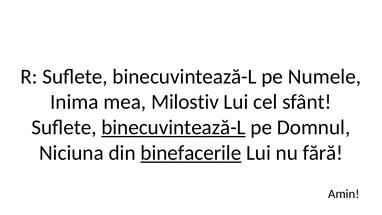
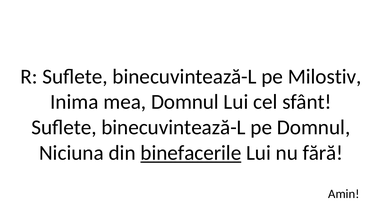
Numele: Numele -> Milostiv (325, 76)
mea Milostiv: Milostiv -> Domnul (185, 102)
binecuvintează-L underline: present -> none (174, 127)
